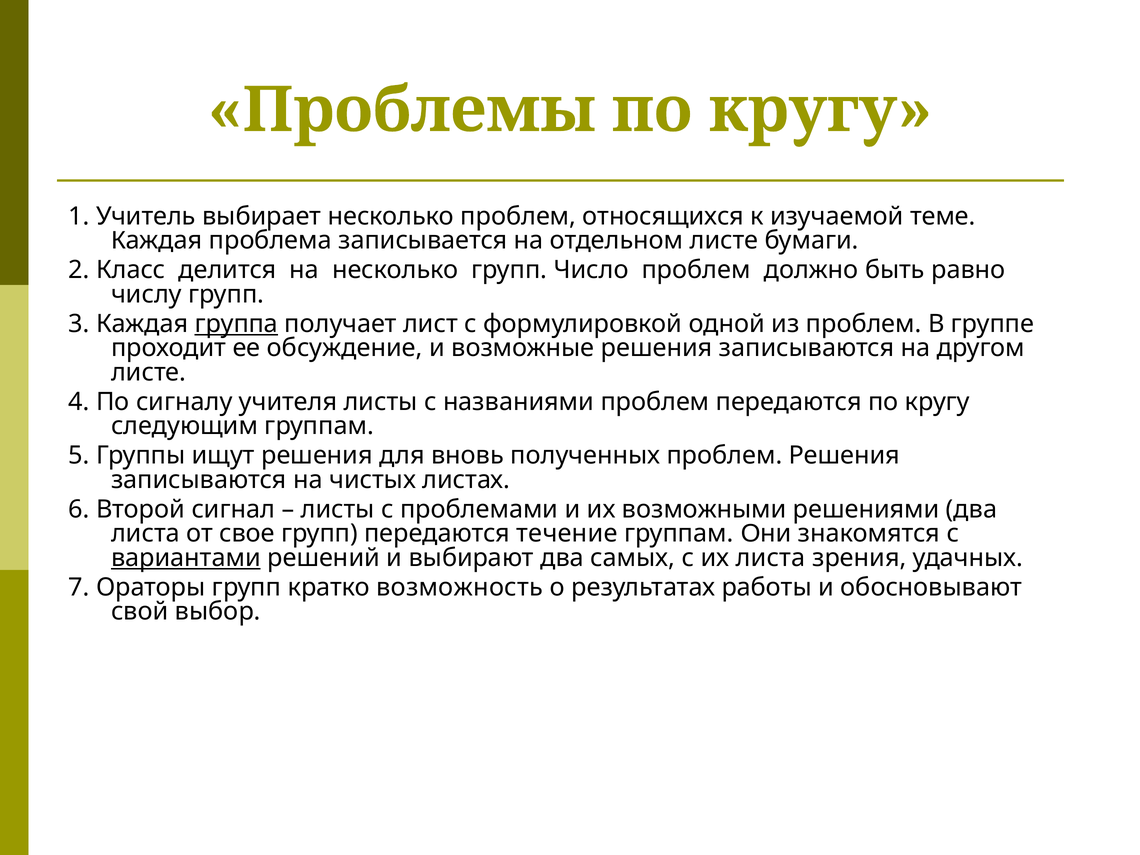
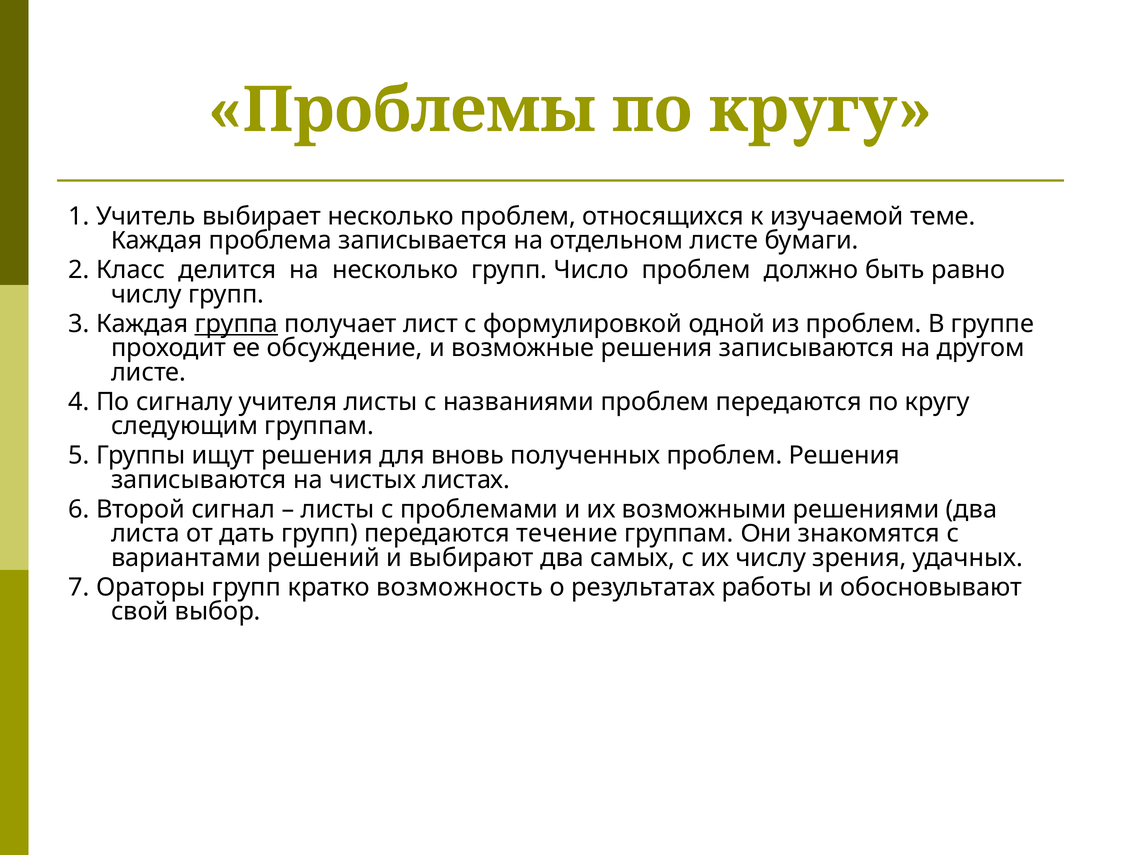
свое: свое -> дать (247, 534)
вариантами underline: present -> none (186, 558)
их листа: листа -> числу (771, 558)
